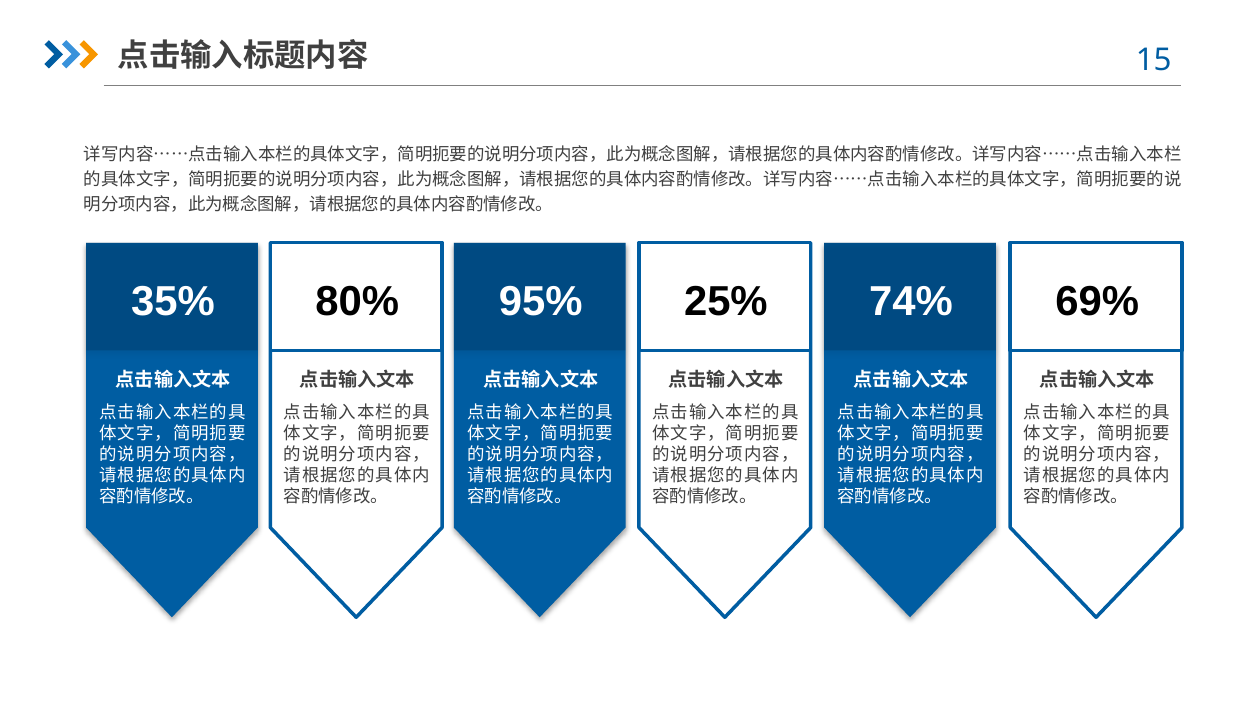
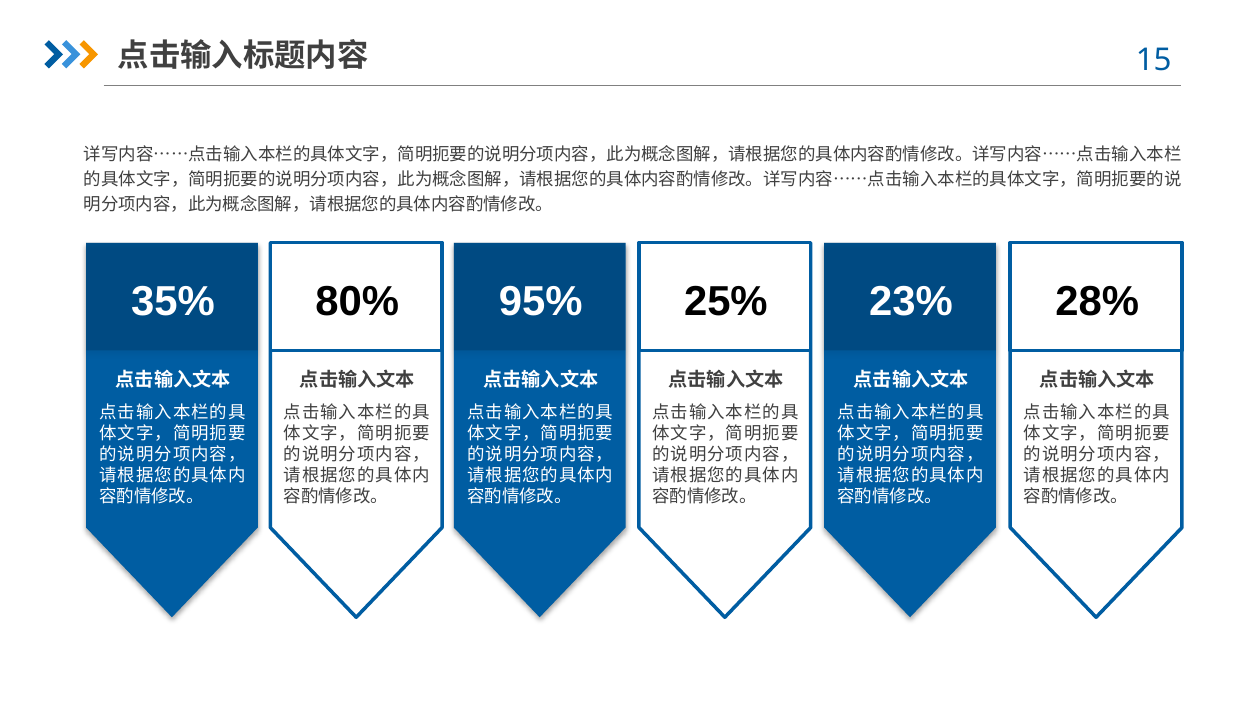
74%: 74% -> 23% (911, 301)
69%: 69% -> 28% (1097, 301)
